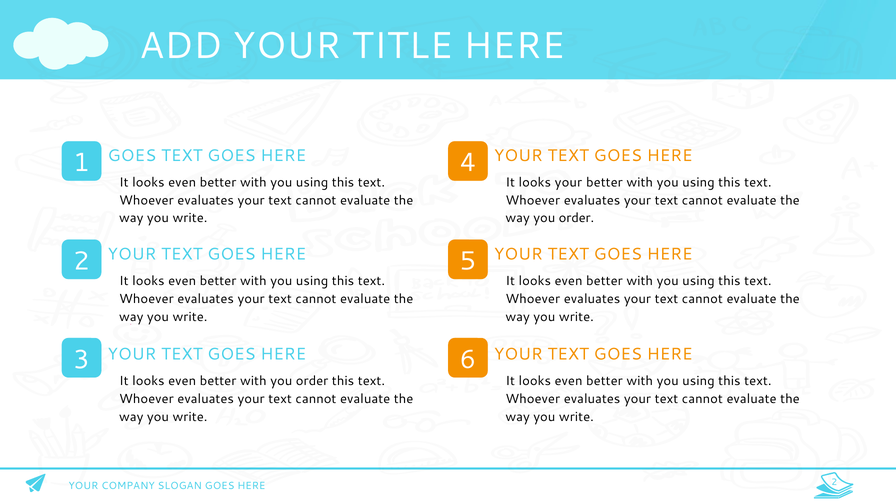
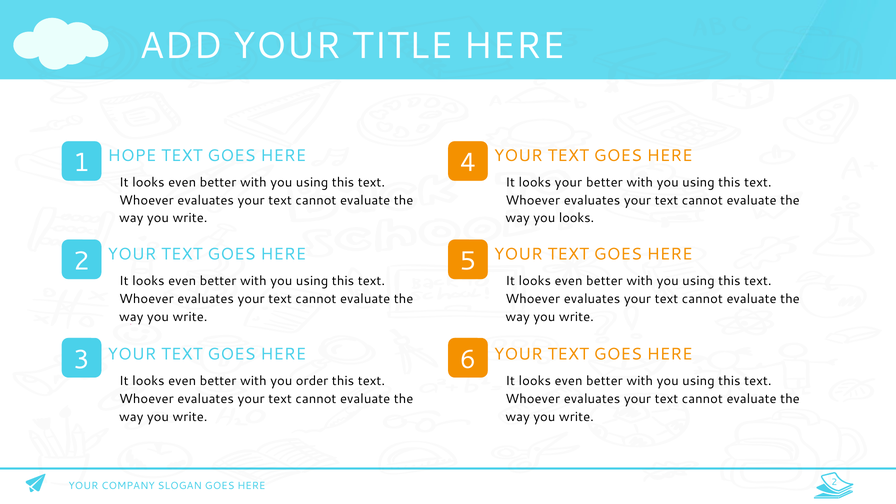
GOES: GOES -> HOPE (132, 155)
way you order: order -> looks (576, 218)
